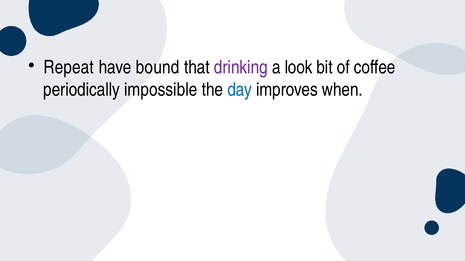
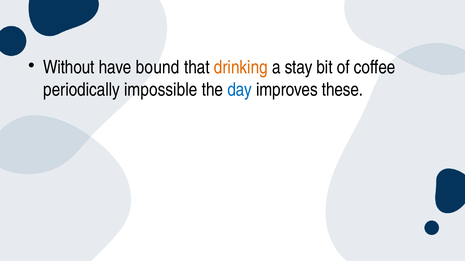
Repeat: Repeat -> Without (69, 67)
drinking colour: purple -> orange (241, 67)
look: look -> stay (299, 67)
when: when -> these (342, 90)
